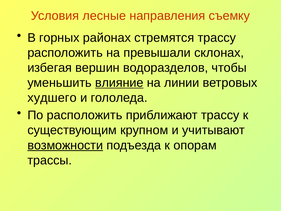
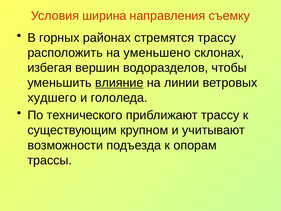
лесные: лесные -> ширина (104, 16)
превышали: превышали -> уменьшено (157, 53)
По расположить: расположить -> технического (85, 115)
возможности underline: present -> none (65, 145)
